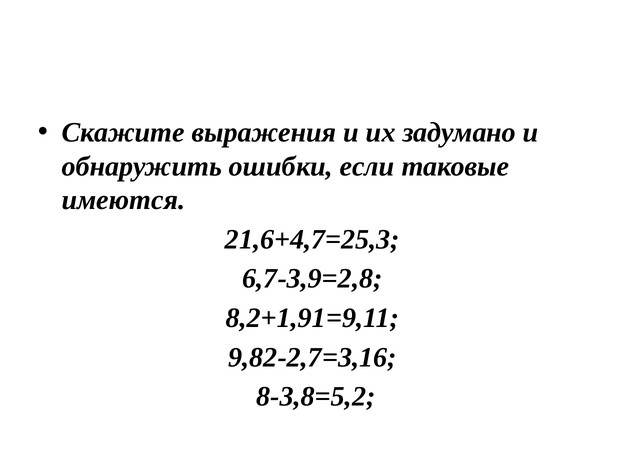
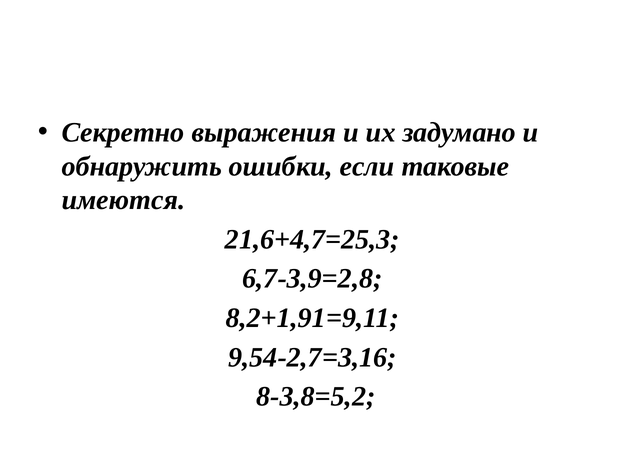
Скажите: Скажите -> Секретно (123, 133)
9,82-2,7=3,16: 9,82-2,7=3,16 -> 9,54-2,7=3,16 (312, 357)
